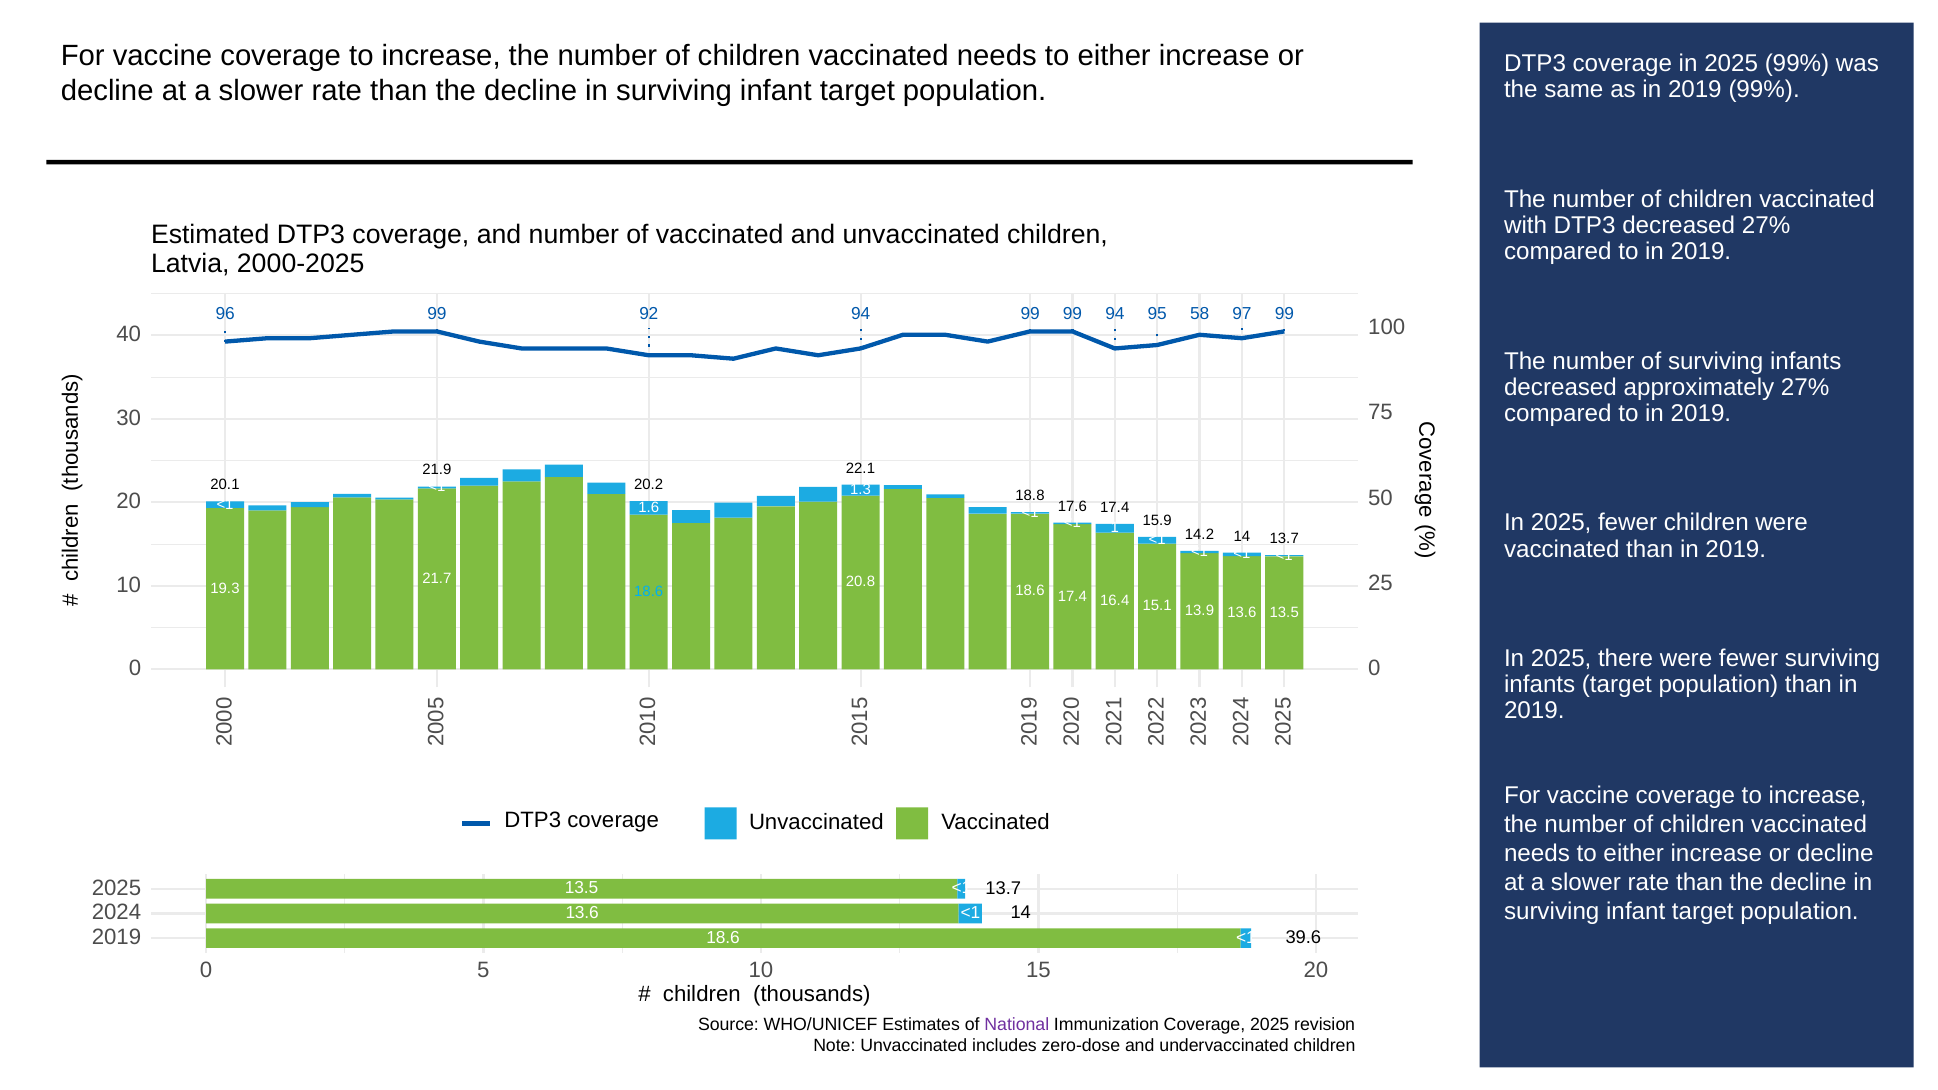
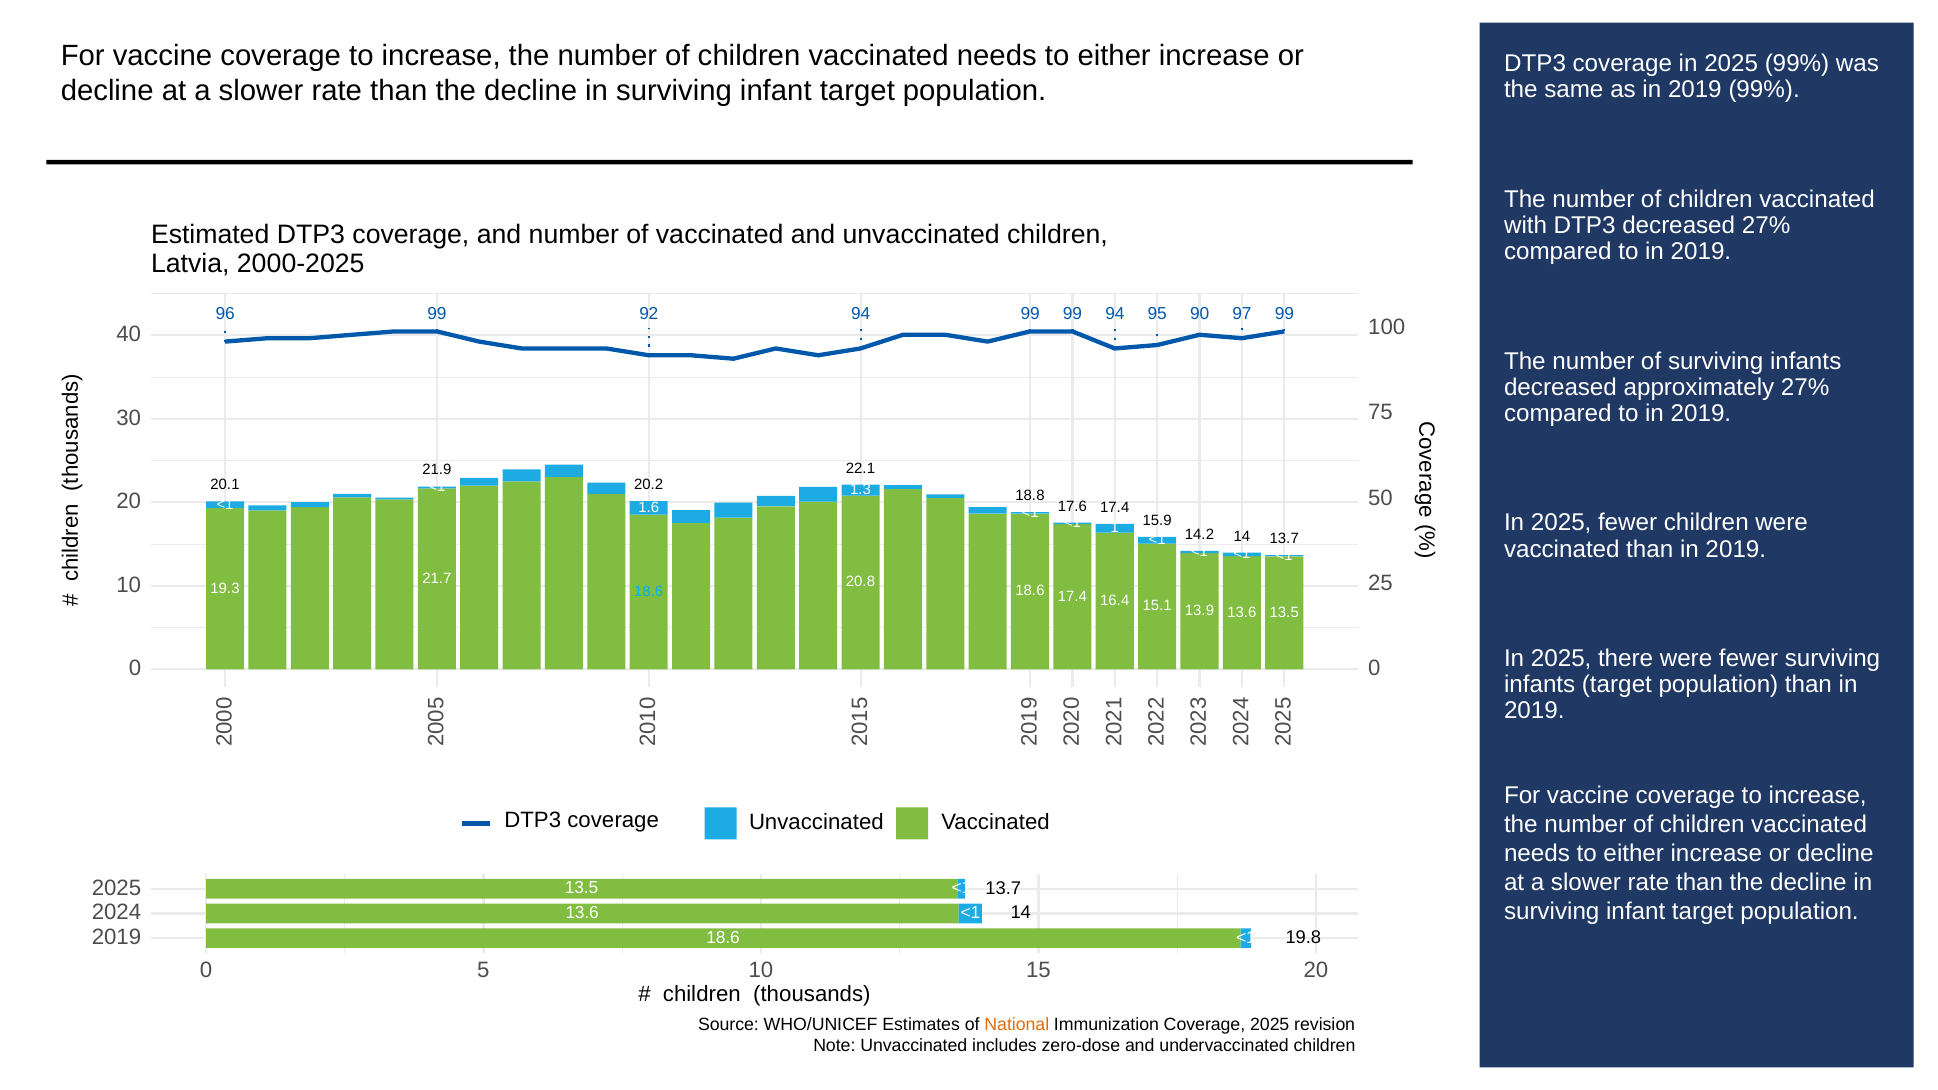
58: 58 -> 90 (1200, 314)
39.6: 39.6 -> 19.8 (1303, 938)
National colour: purple -> orange (1017, 1025)
